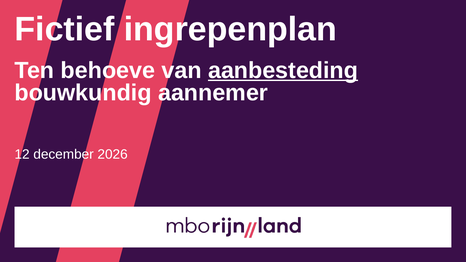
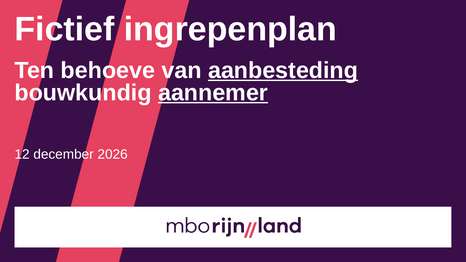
aannemer underline: none -> present (213, 93)
